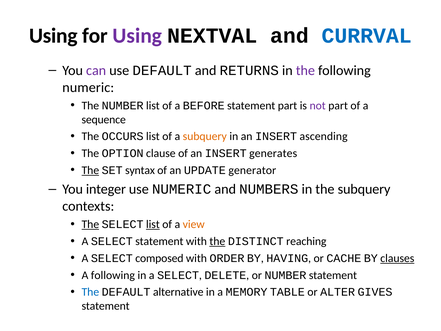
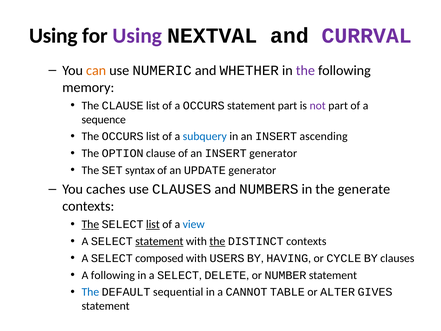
CURRVAL colour: blue -> purple (367, 36)
can colour: purple -> orange (96, 70)
use DEFAULT: DEFAULT -> NUMERIC (162, 70)
RETURNS: RETURNS -> WHETHER (249, 70)
numeric: numeric -> memory (88, 87)
The NUMBER: NUMBER -> CLAUSE (123, 106)
a BEFORE: BEFORE -> OCCURS (204, 106)
subquery colour: orange -> blue (205, 136)
INSERT generates: generates -> generator (273, 153)
The underline: present -> none (90, 170)
integer: integer -> caches (106, 189)
use NUMERIC: NUMERIC -> CLAUSES (182, 189)
the subquery: subquery -> generate (364, 189)
view colour: orange -> blue (194, 224)
statement underline: none -> present (159, 241)
DISTINCT reaching: reaching -> contexts (306, 241)
ORDER: ORDER -> USERS (227, 258)
CACHE: CACHE -> CYCLE (344, 258)
clauses underline: present -> none (397, 258)
alternative: alternative -> sequential (178, 292)
MEMORY: MEMORY -> CANNOT (247, 292)
